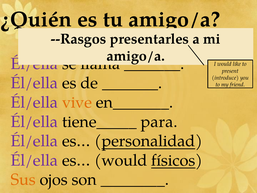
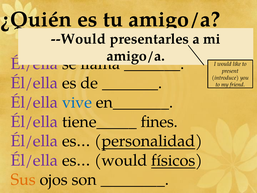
--Rasgos: --Rasgos -> --Would (78, 39)
vive colour: orange -> blue (77, 102)
para: para -> fines (159, 122)
